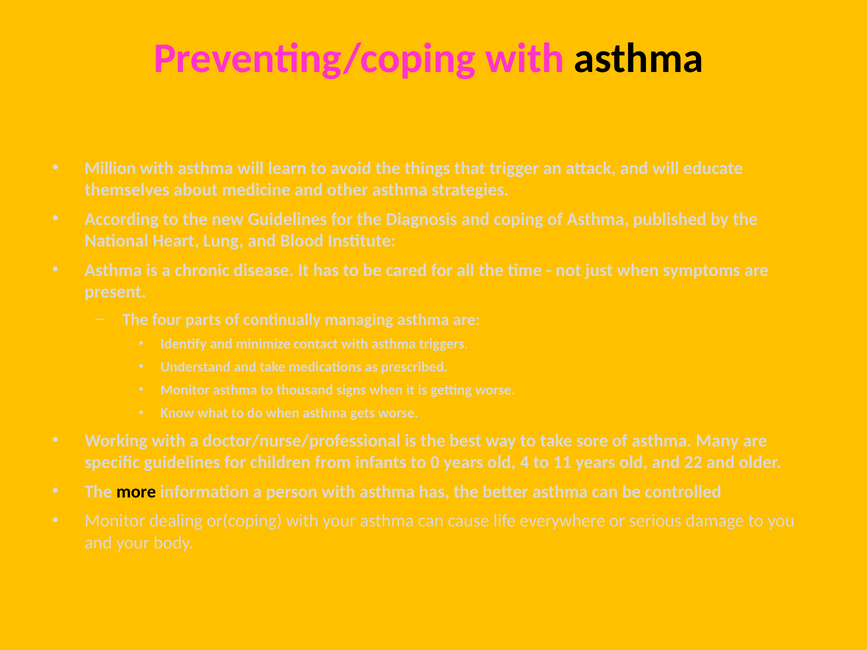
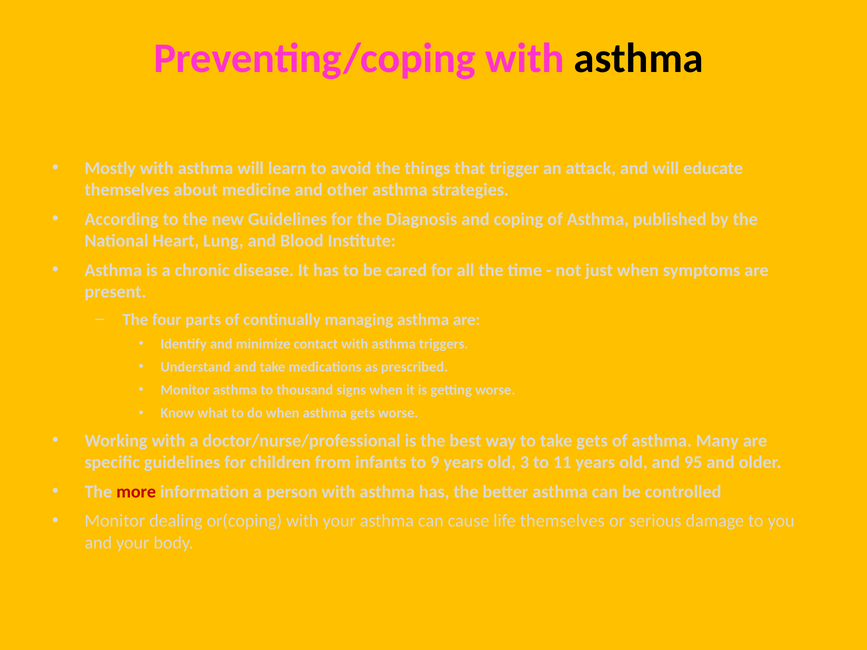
Million: Million -> Mostly (110, 168)
take sore: sore -> gets (592, 441)
0: 0 -> 9 (435, 462)
4: 4 -> 3 (525, 462)
22: 22 -> 95 (693, 462)
more colour: black -> red (136, 492)
life everywhere: everywhere -> themselves (562, 521)
